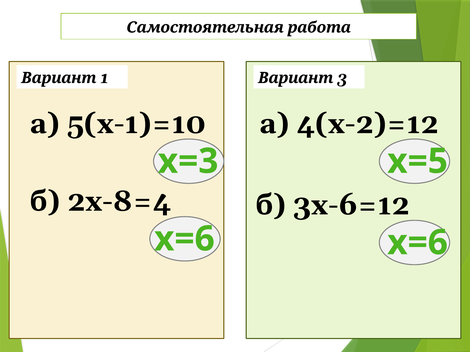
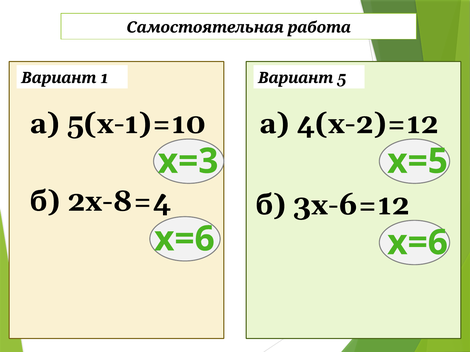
3: 3 -> 5 (342, 78)
